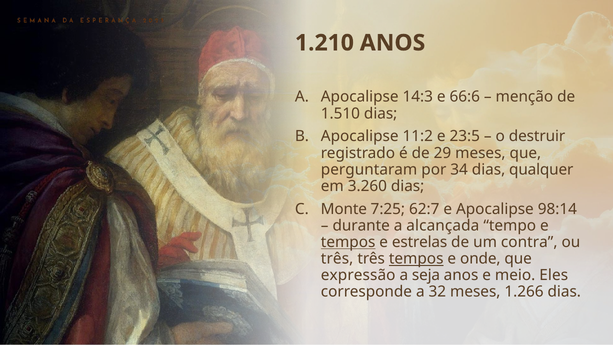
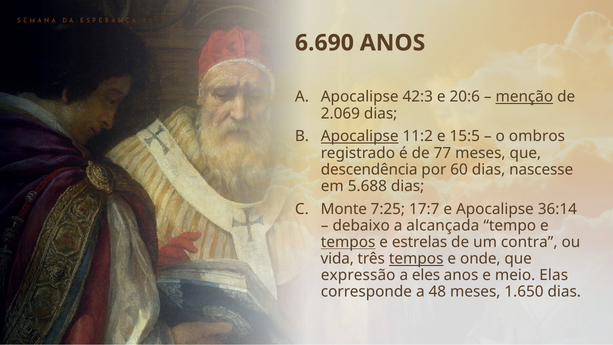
1.210: 1.210 -> 6.690 (324, 43)
14:3: 14:3 -> 42:3 (418, 97)
66:6: 66:6 -> 20:6 (465, 97)
menção underline: none -> present (524, 97)
1.510: 1.510 -> 2.069 (340, 113)
Apocalipse underline: none -> present (360, 136)
23:5: 23:5 -> 15:5 (465, 136)
destruir: destruir -> ombros (537, 136)
29: 29 -> 77 (442, 153)
perguntaram: perguntaram -> descendência (369, 169)
34: 34 -> 60 (459, 169)
qualquer: qualquer -> nascesse (541, 169)
3.260: 3.260 -> 5.688 (367, 186)
62:7: 62:7 -> 17:7 (424, 209)
98:14: 98:14 -> 36:14 (557, 209)
durante: durante -> debaixo (361, 225)
três: três -> vida (337, 259)
seja: seja -> eles (426, 275)
Eles: Eles -> Elas (554, 275)
32: 32 -> 48 (437, 292)
1.266: 1.266 -> 1.650 (524, 292)
